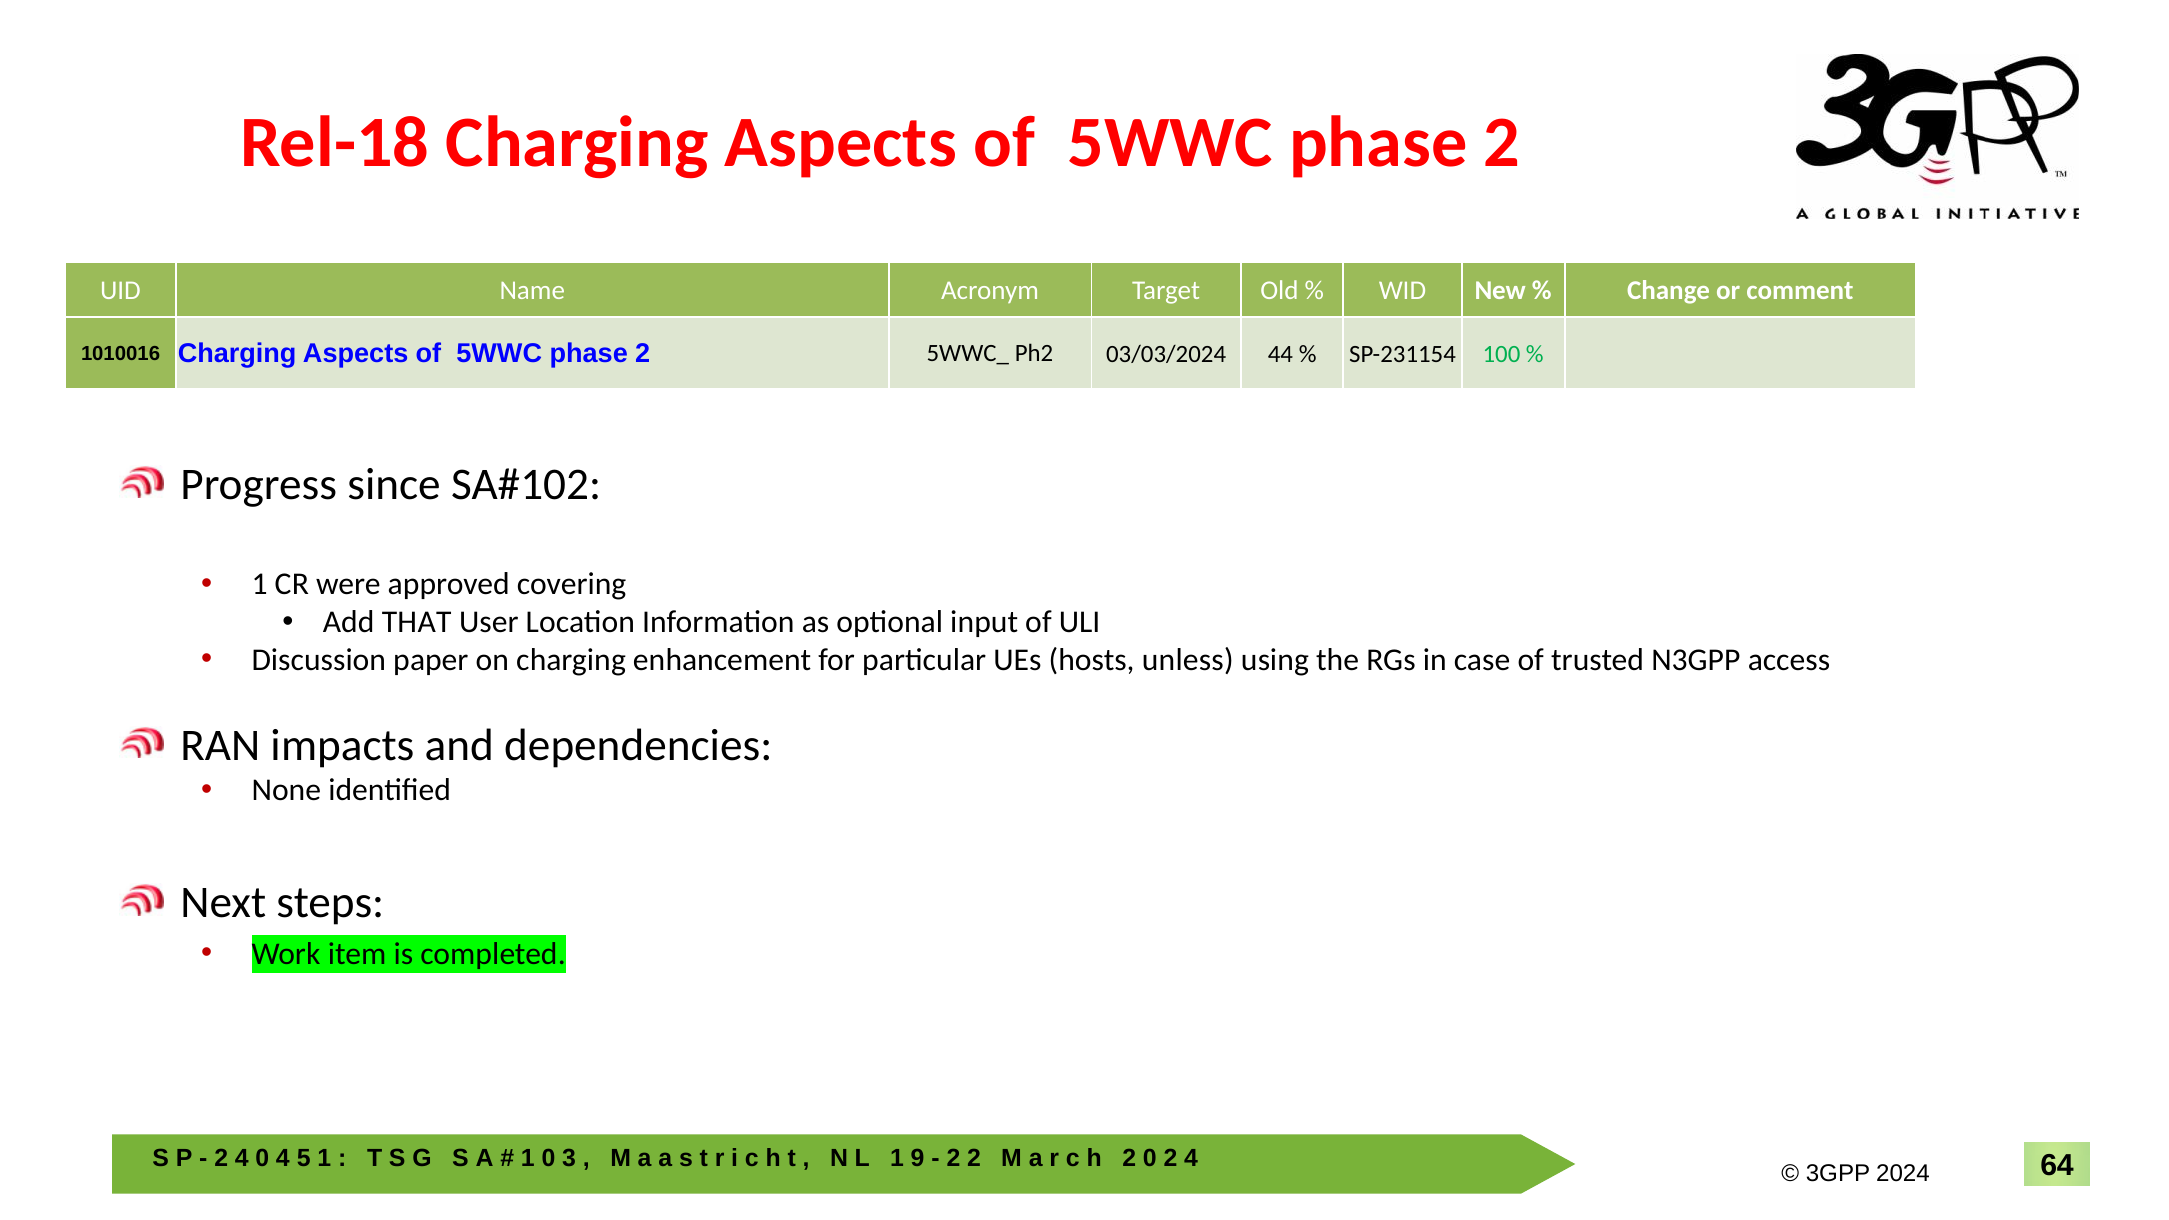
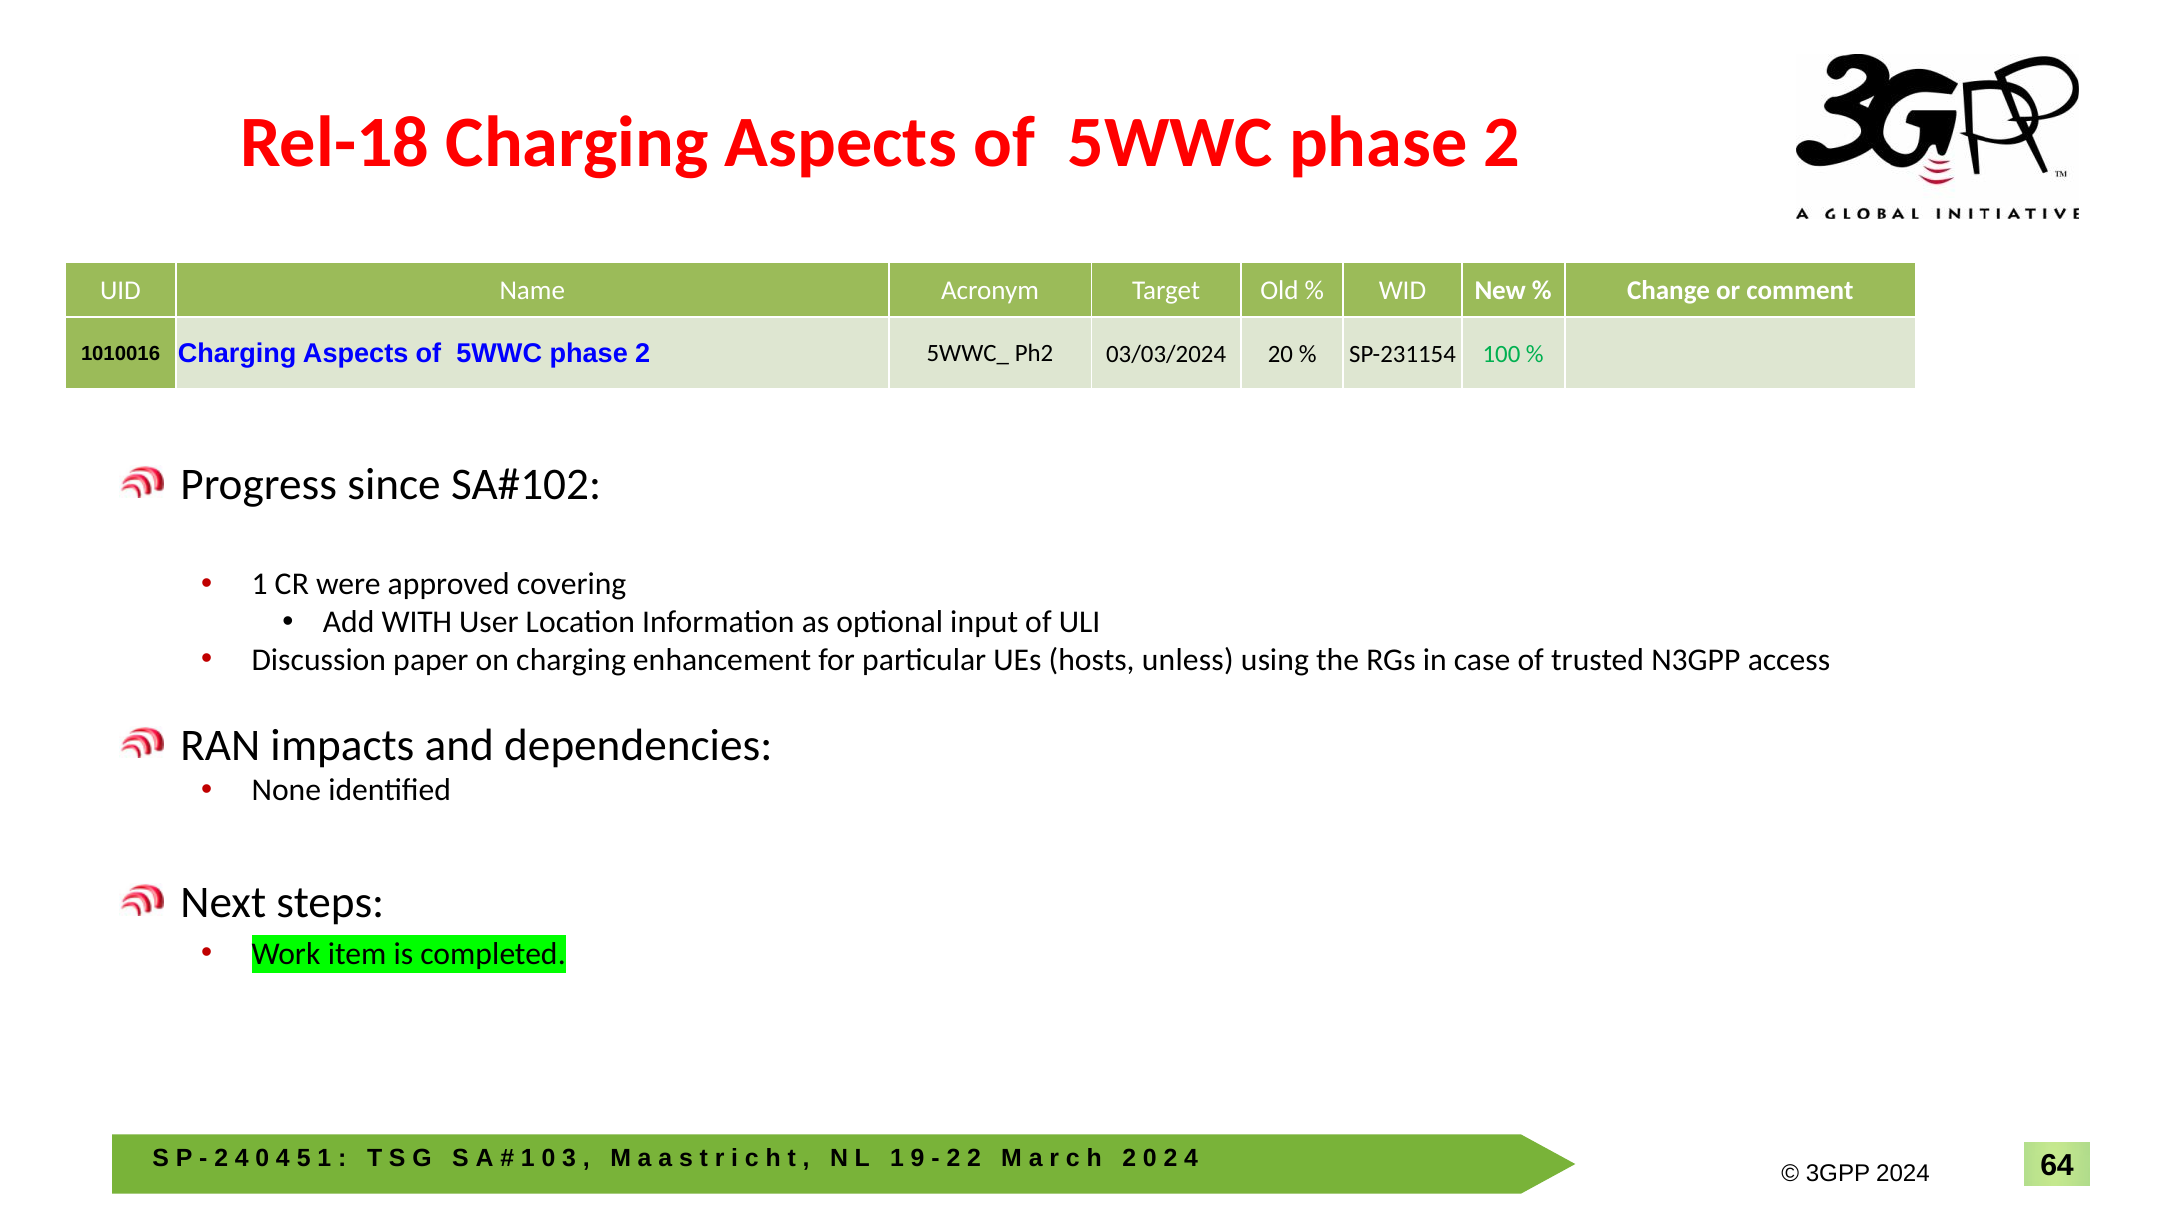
44: 44 -> 20 (1280, 354)
THAT: THAT -> WITH (417, 622)
